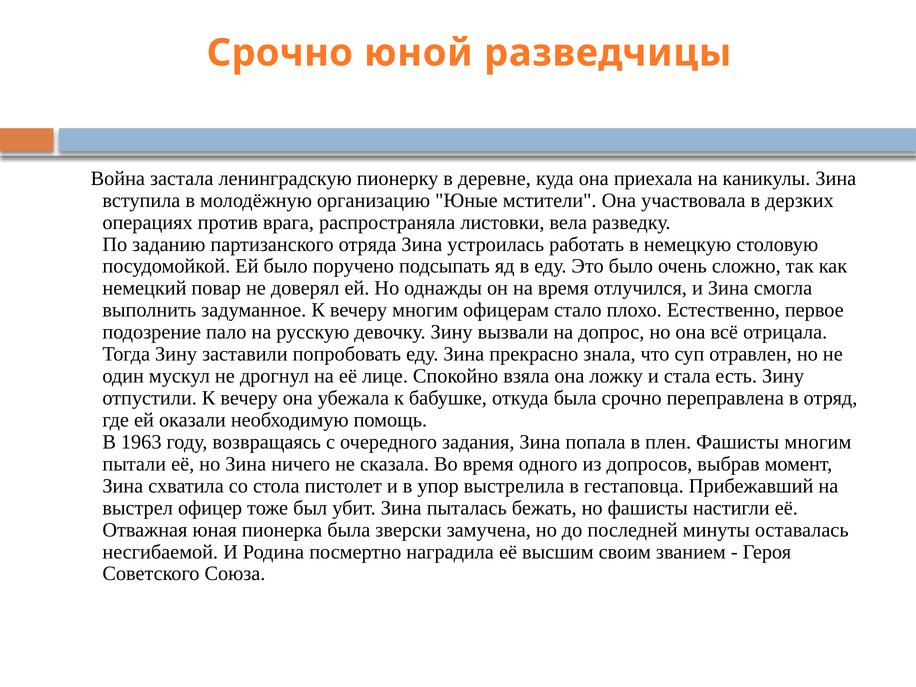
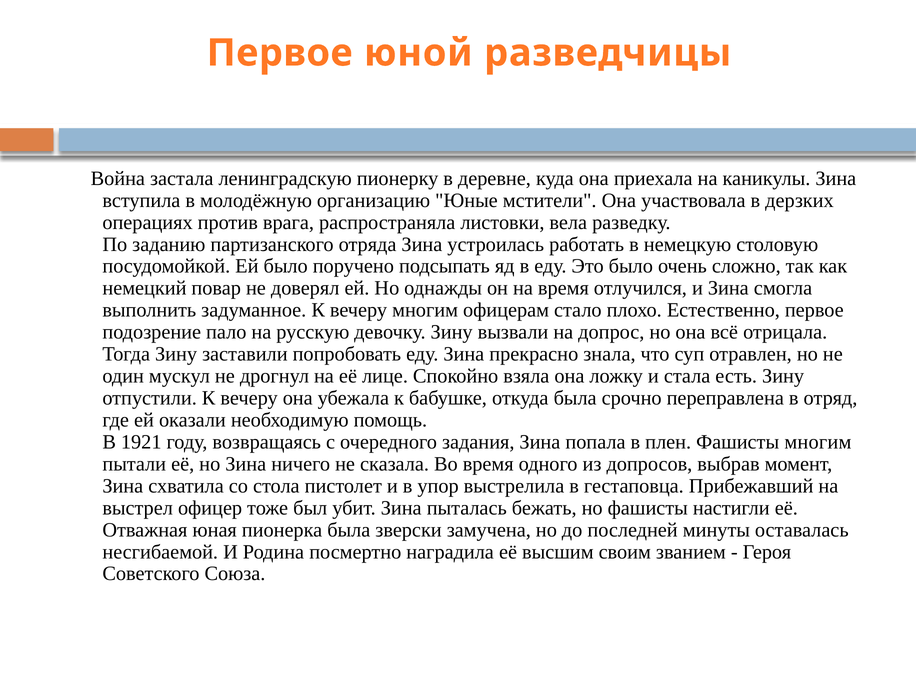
Срочно: Срочно -> Первое (280, 53)
1963: 1963 -> 1921 (141, 442)
